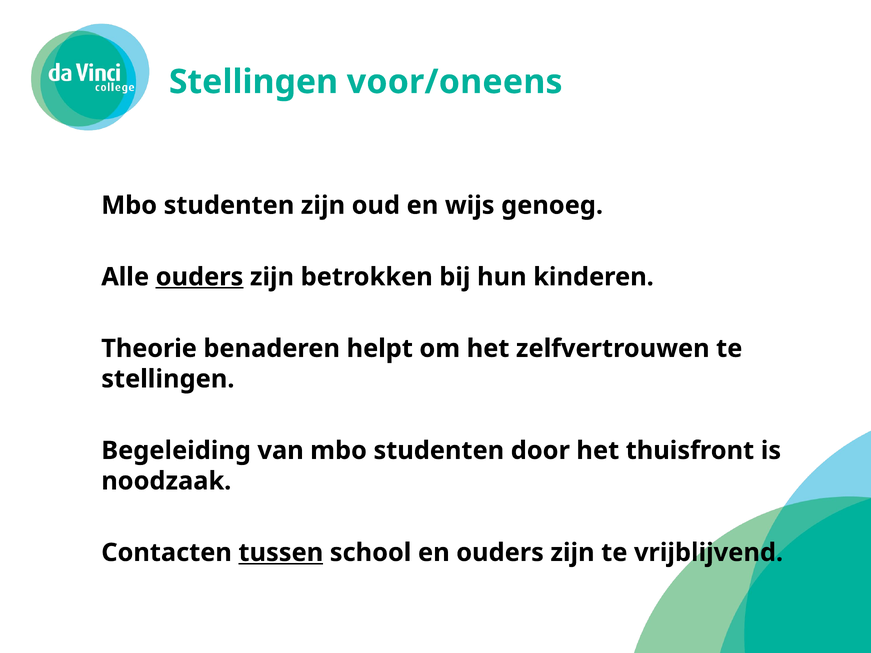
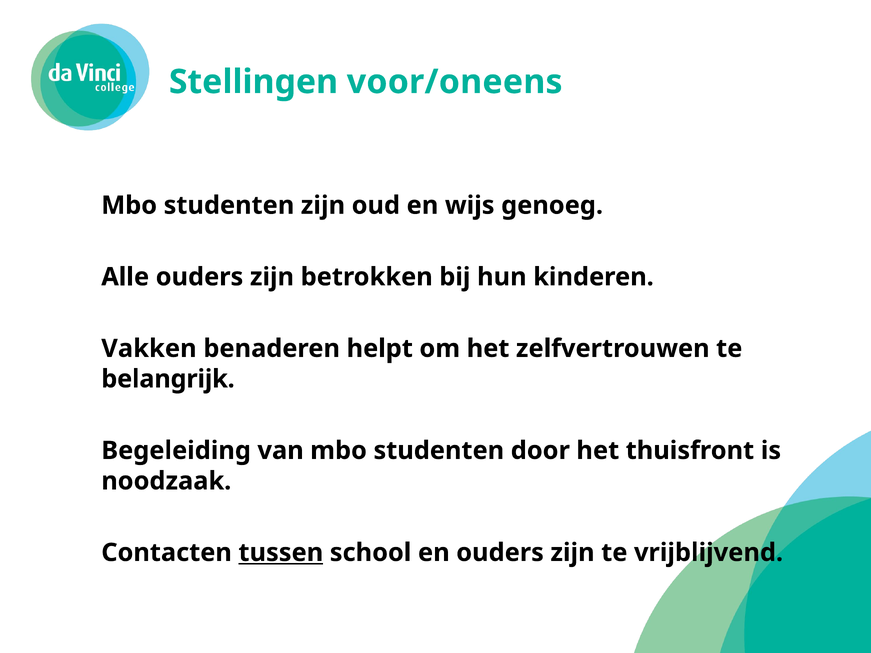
ouders underline: present -> none (199, 277)
Theorie: Theorie -> Vakken (149, 349)
stellingen: stellingen -> belangrijk (168, 379)
